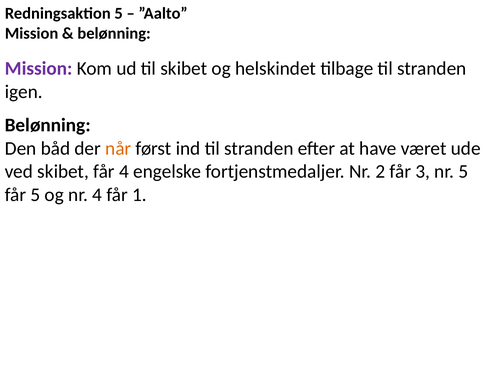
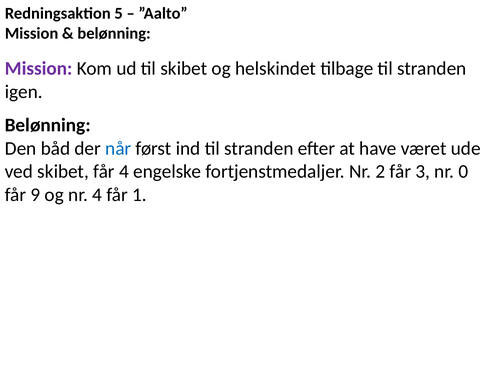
når colour: orange -> blue (118, 148)
nr 5: 5 -> 0 (463, 172)
får 5: 5 -> 9 (35, 195)
